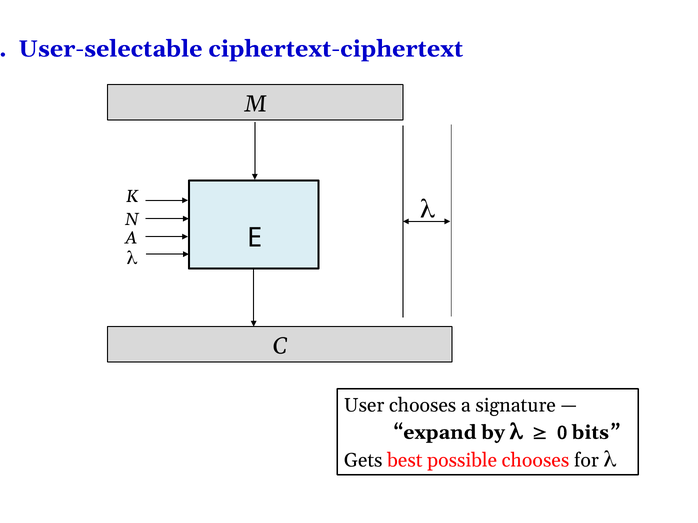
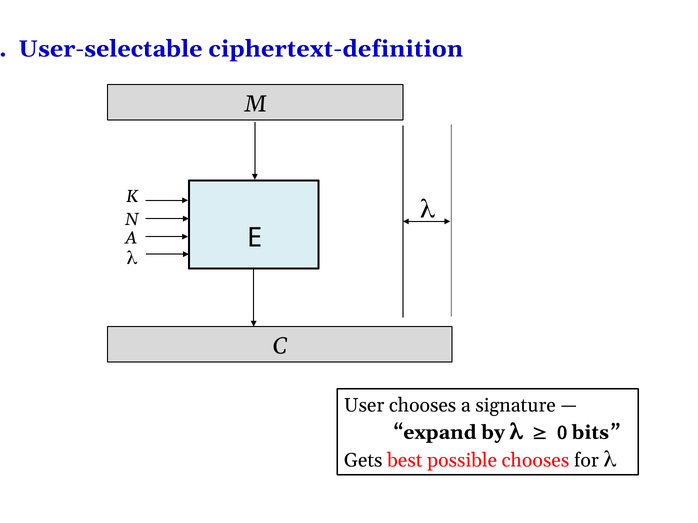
ciphertext-ciphertext: ciphertext-ciphertext -> ciphertext-definition (336, 49)
